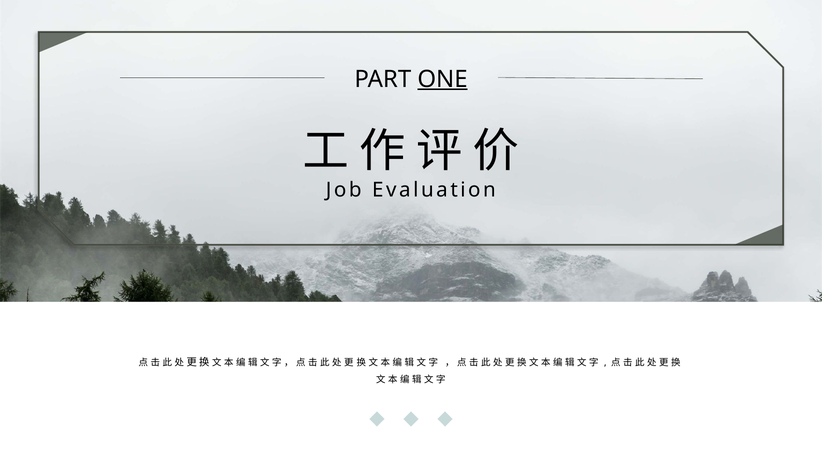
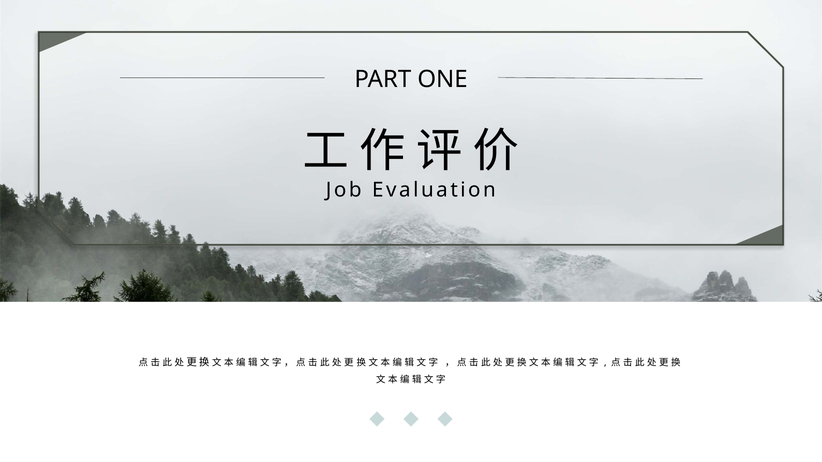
ONE underline: present -> none (443, 79)
